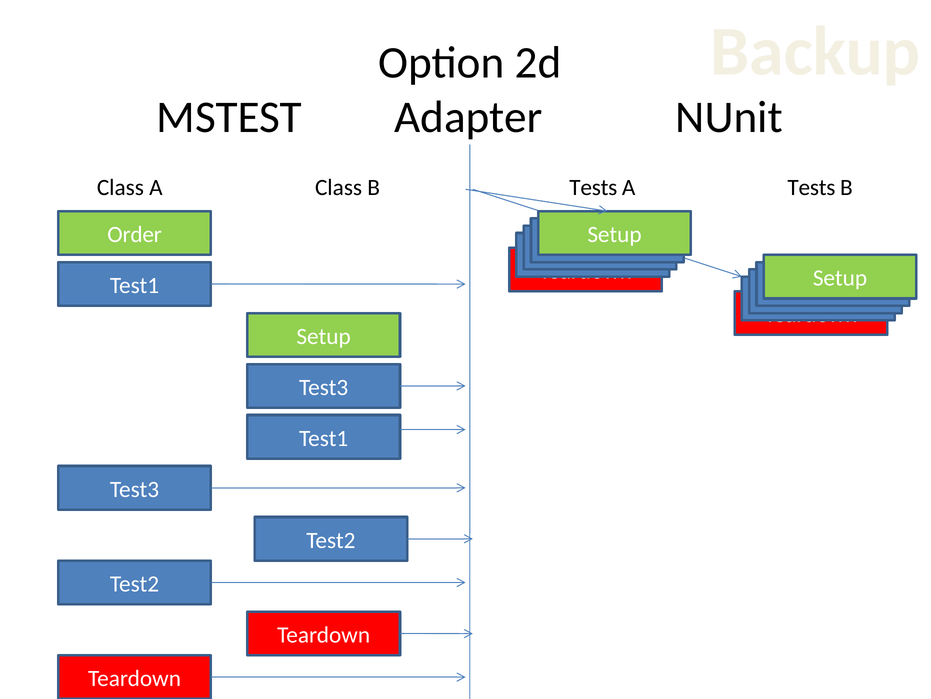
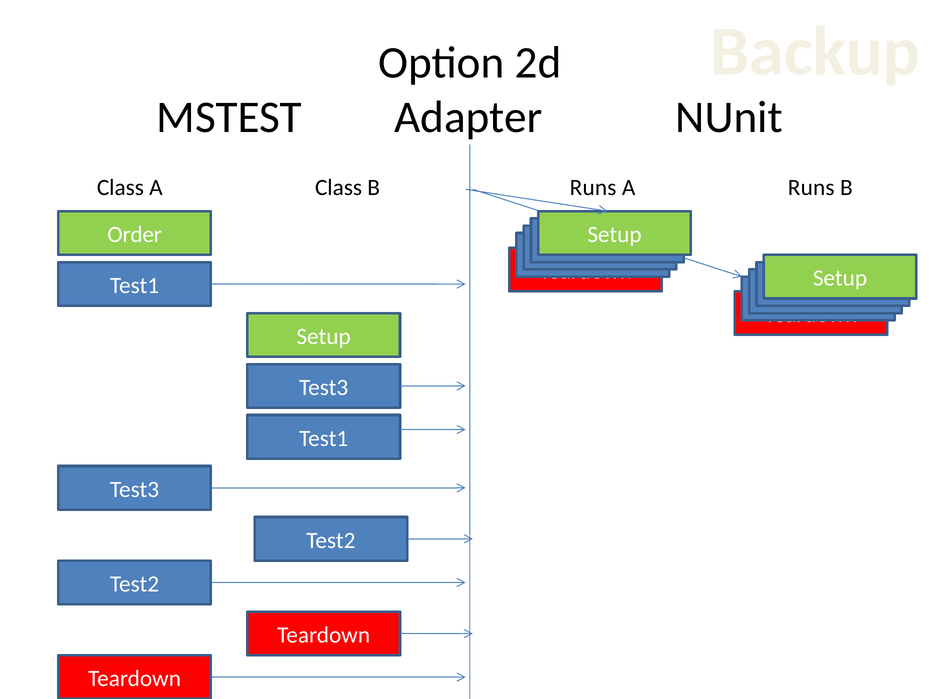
Tests: Tests -> Runs (593, 187)
A Tests: Tests -> Runs (811, 187)
